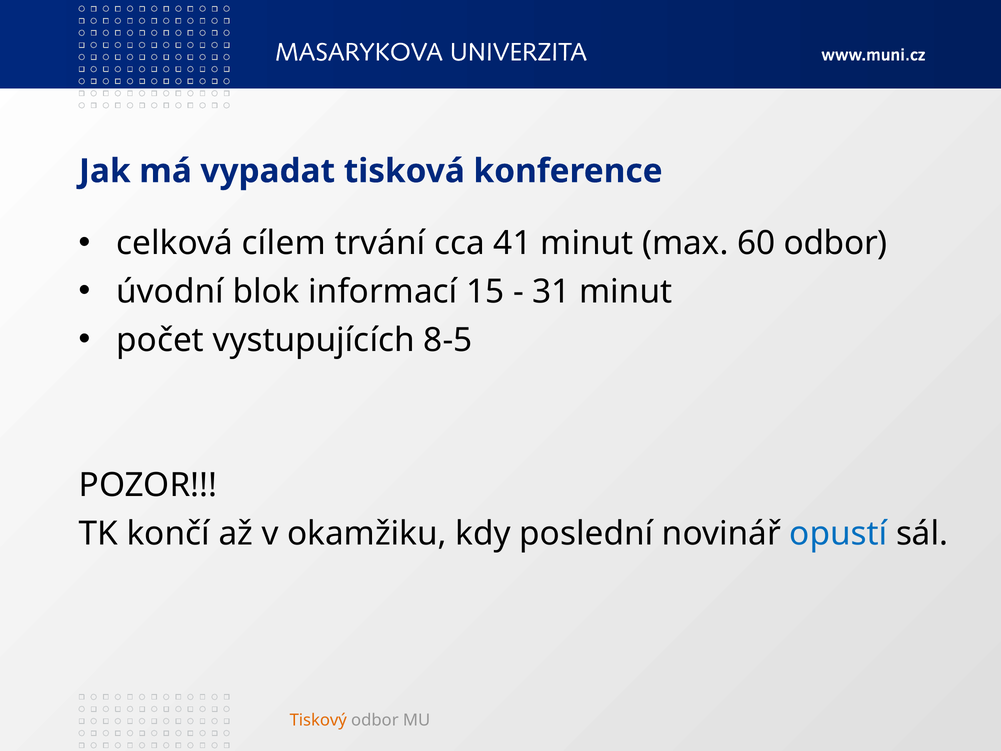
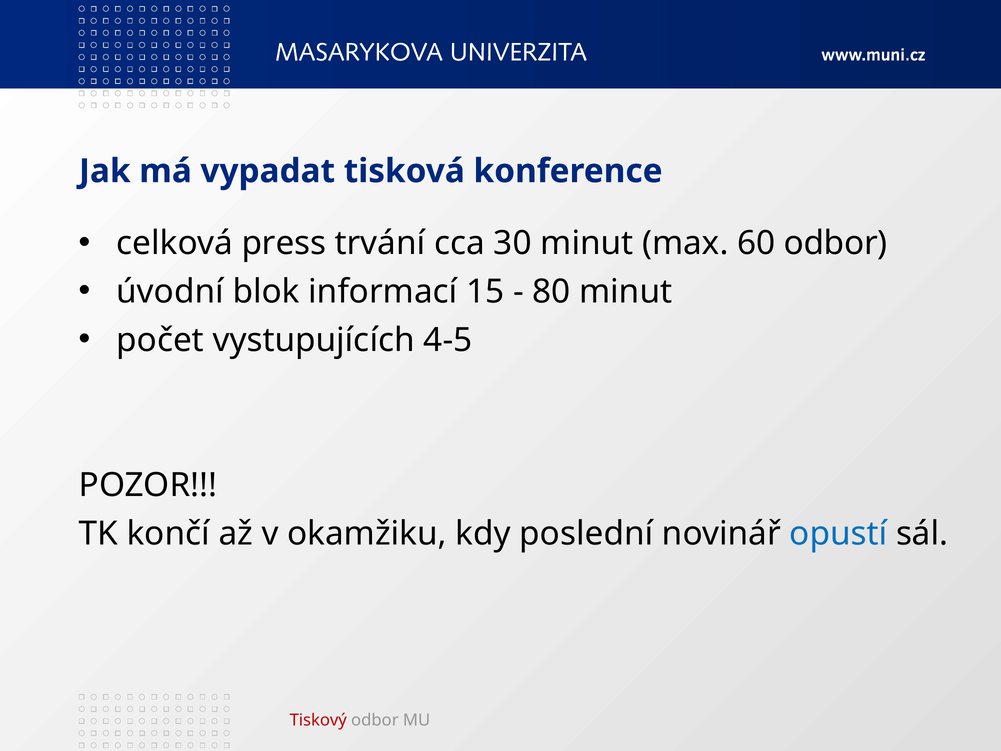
cílem: cílem -> press (284, 243)
41: 41 -> 30 (513, 243)
31: 31 -> 80 (551, 292)
8-5: 8-5 -> 4-5 (448, 340)
Tiskový colour: orange -> red (318, 720)
